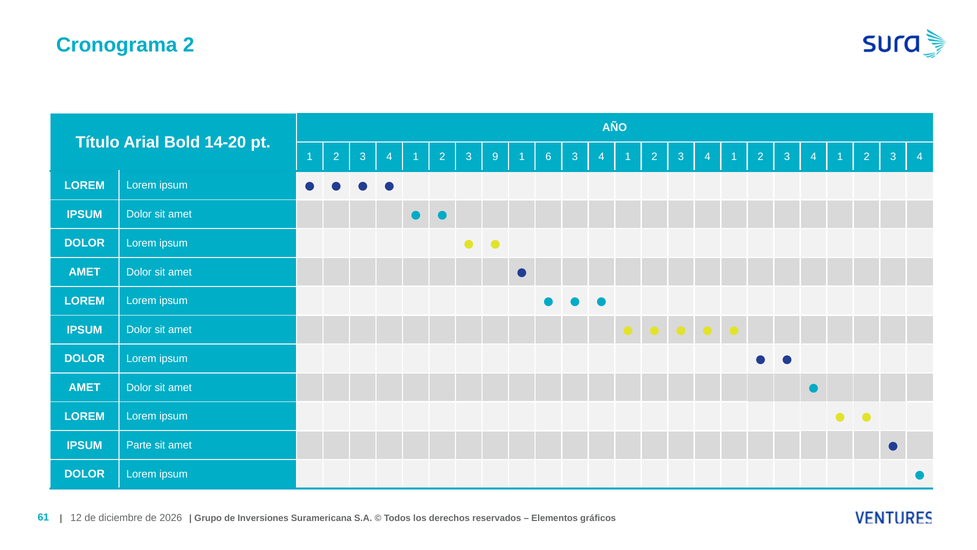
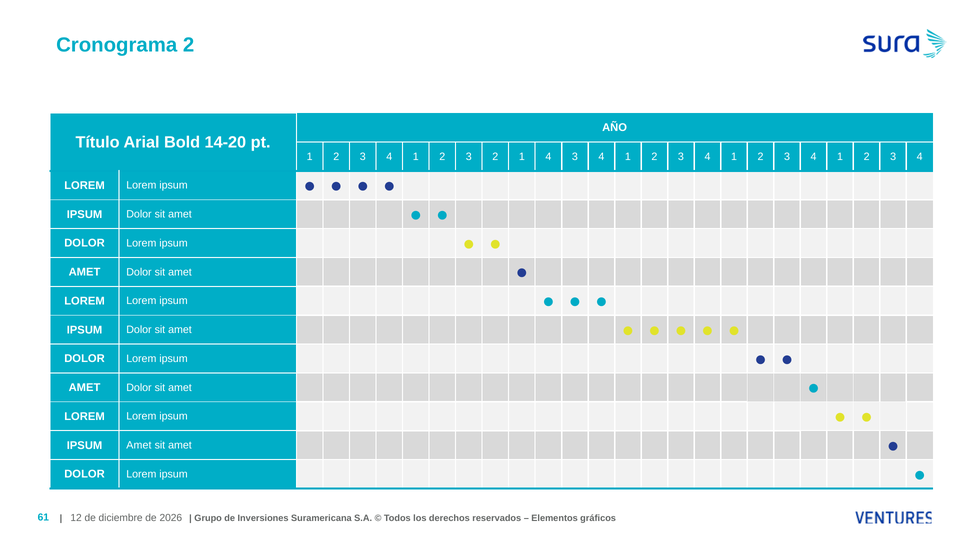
3 9: 9 -> 2 (495, 156)
1 6: 6 -> 4 (548, 156)
IPSUM Parte: Parte -> Amet (139, 445)
